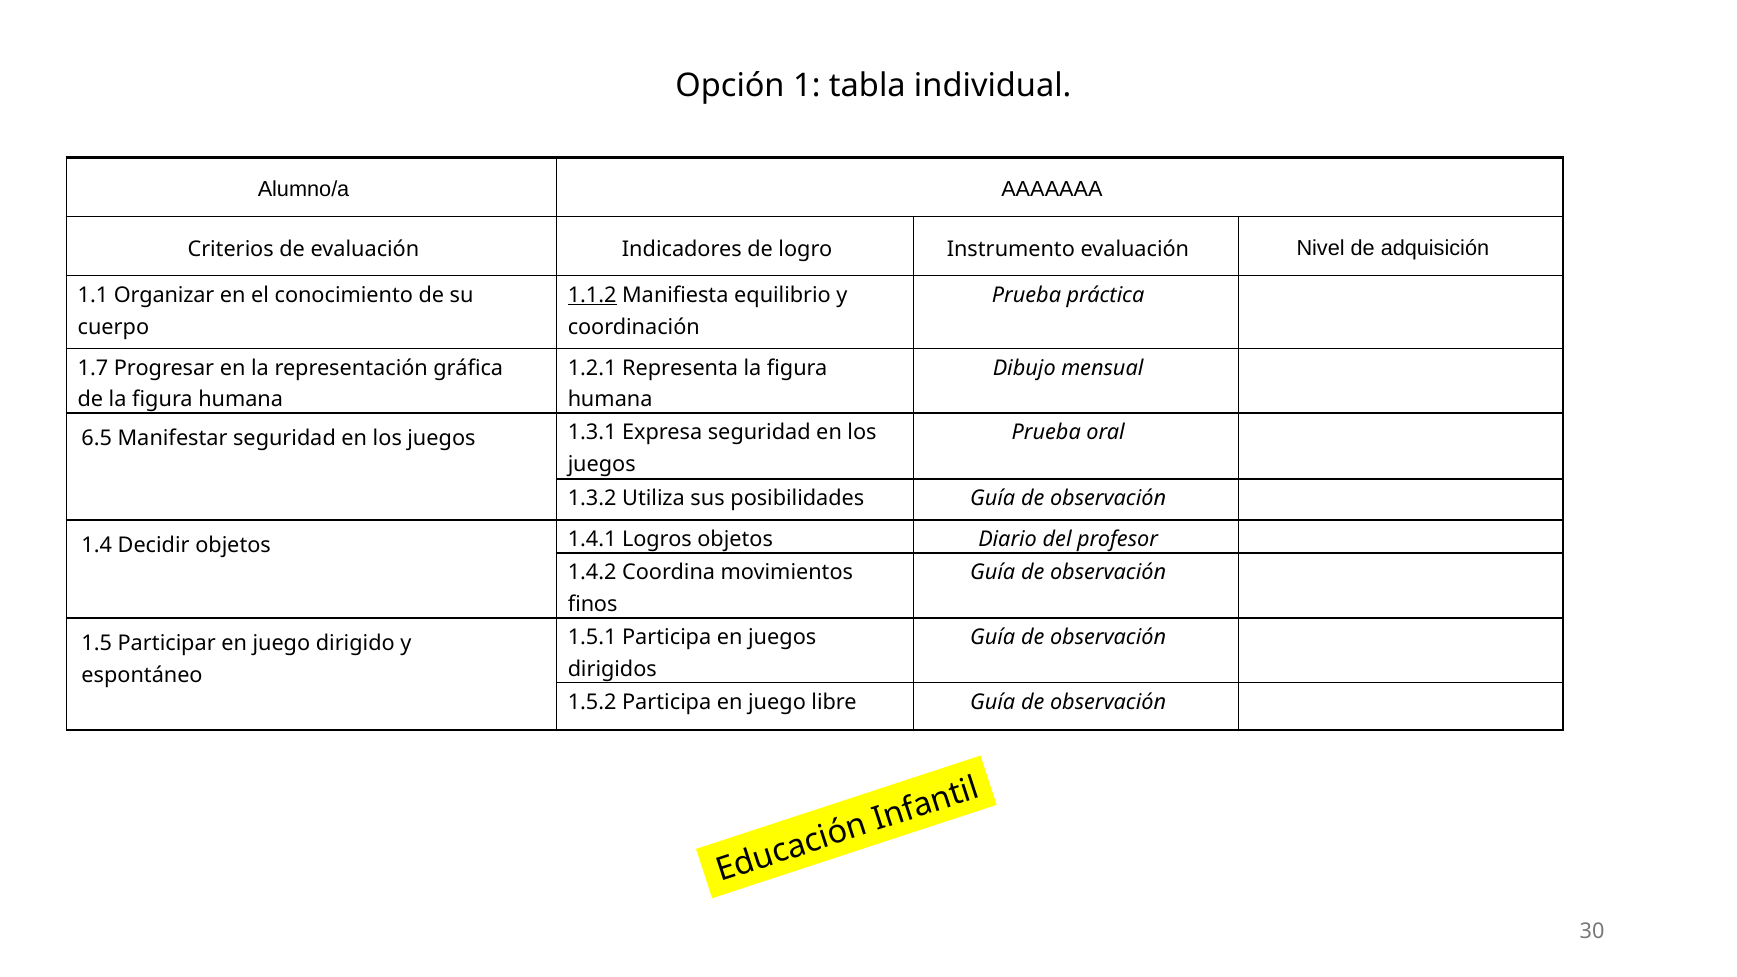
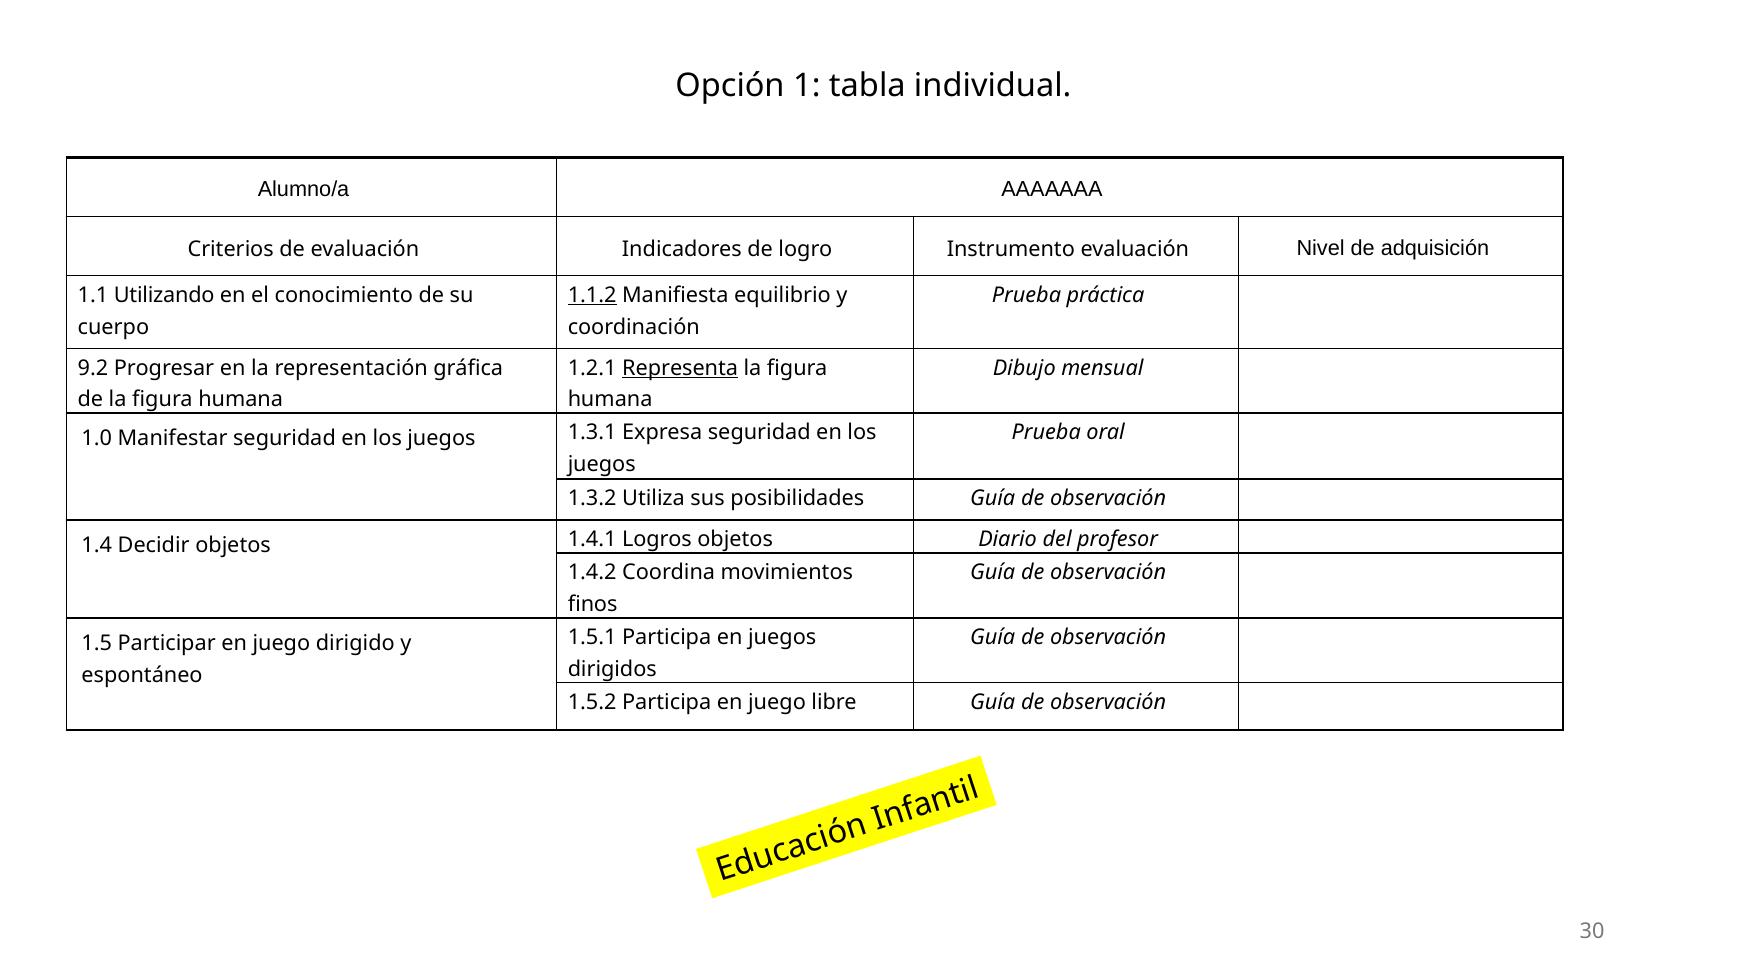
Organizar: Organizar -> Utilizando (164, 295)
1.7: 1.7 -> 9.2 (93, 368)
Representa underline: none -> present (680, 368)
6.5: 6.5 -> 1.0 (97, 439)
